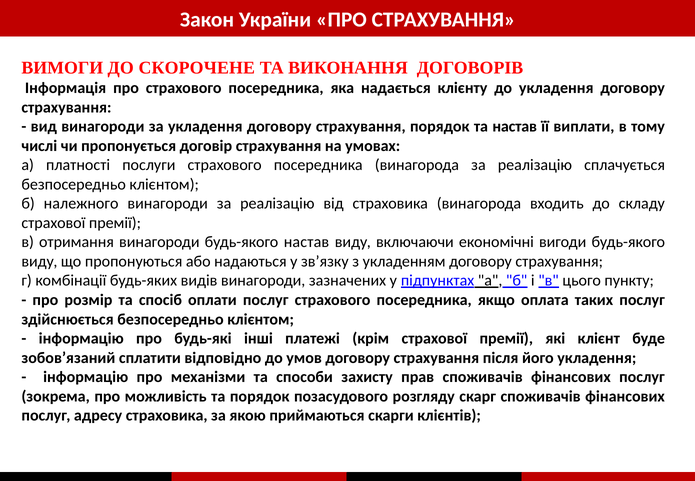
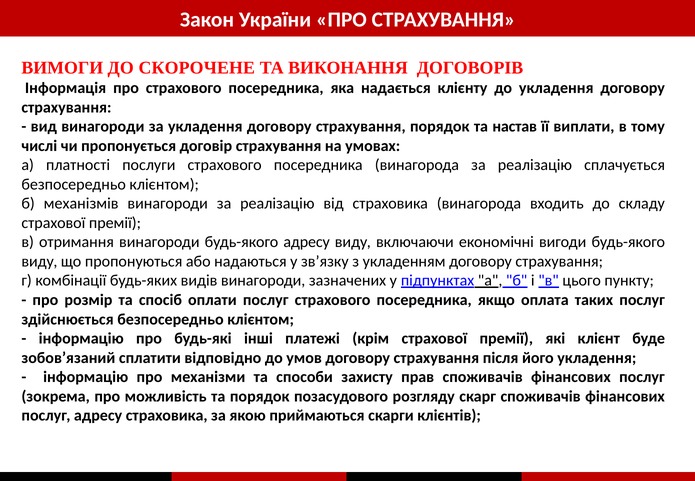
належного: належного -> механізмів (81, 204)
будь-якого настав: настав -> адресу (307, 242)
